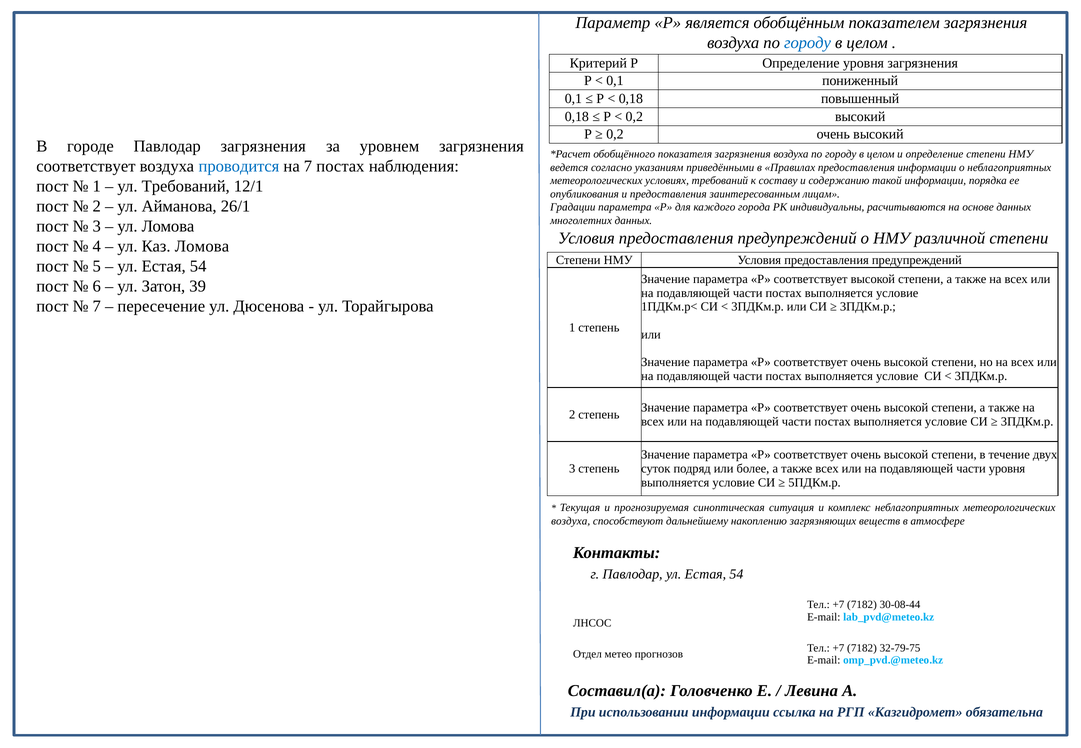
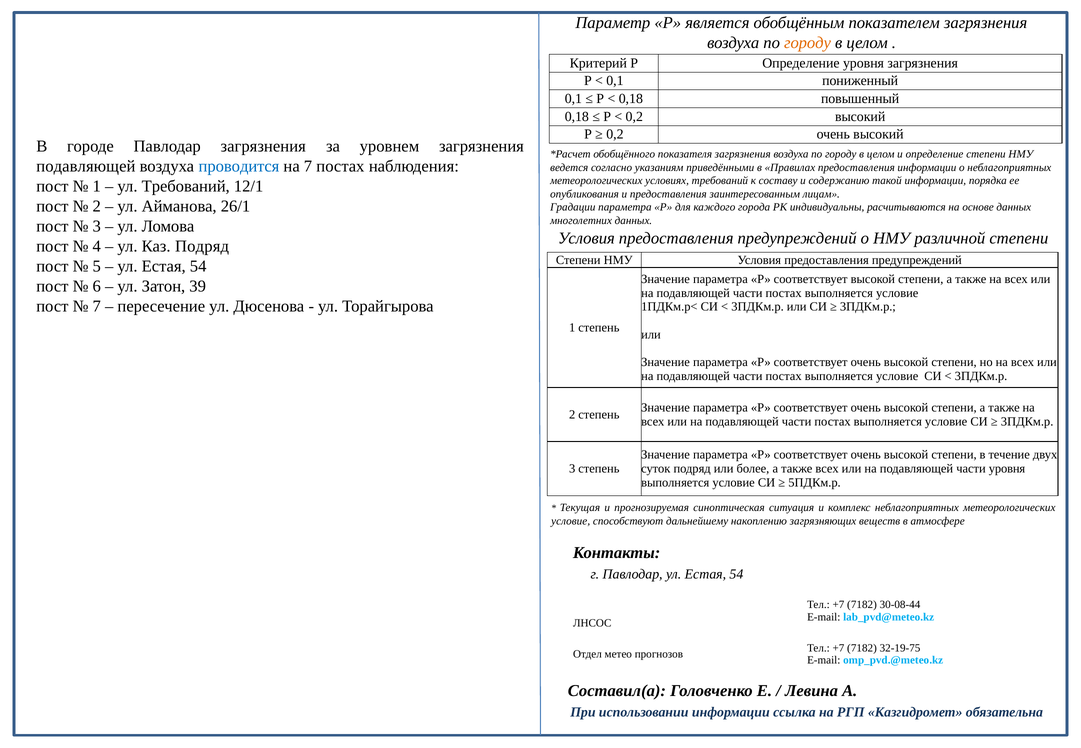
городу colour: blue -> orange (807, 43)
соответствует: соответствует -> подавляющей (86, 167)
Каз Ломова: Ломова -> Подряд (202, 246)
воздуха: воздуха -> условие (571, 521)
32-79-75: 32-79-75 -> 32-19-75 (900, 648)
